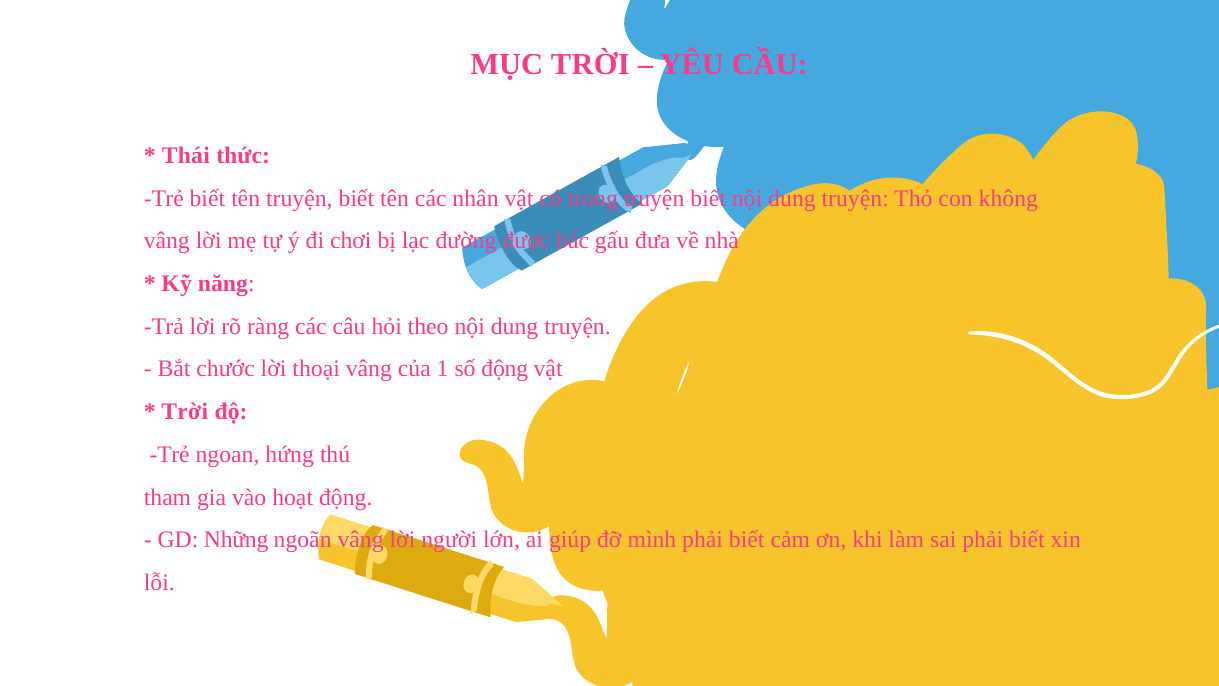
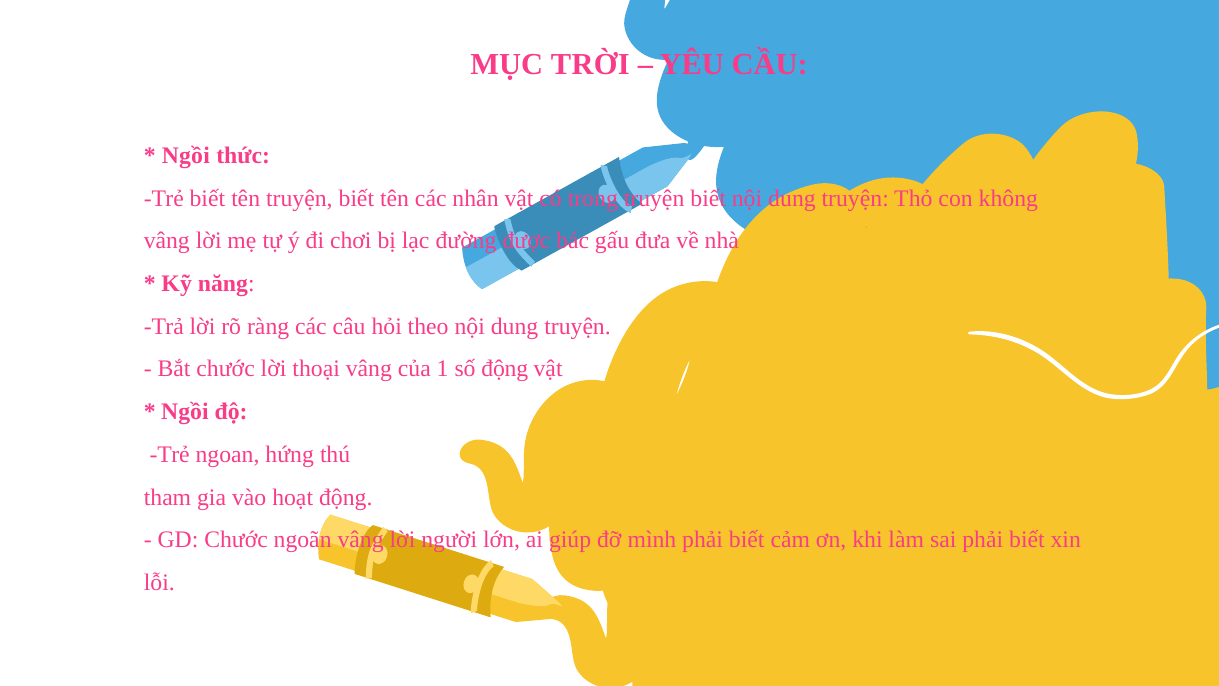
Thái: Thái -> Ngồi (186, 156)
Trời: Trời -> Ngồi (185, 412)
GD Những: Những -> Chước (236, 540)
